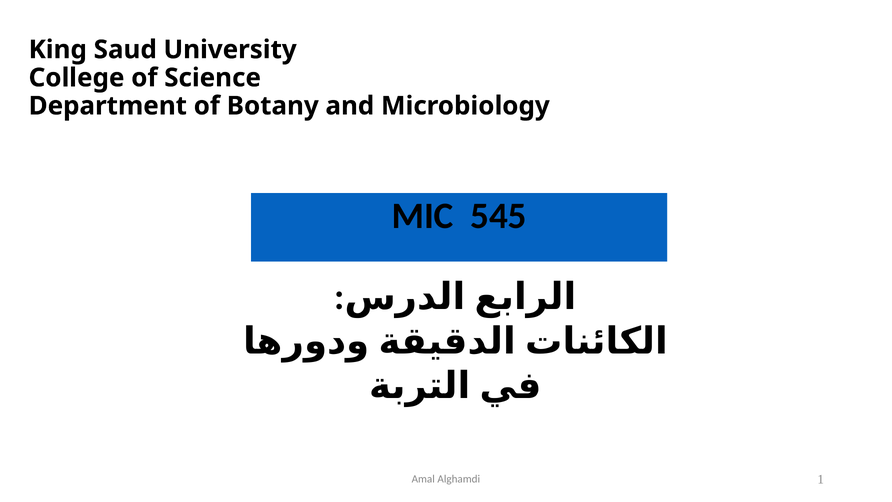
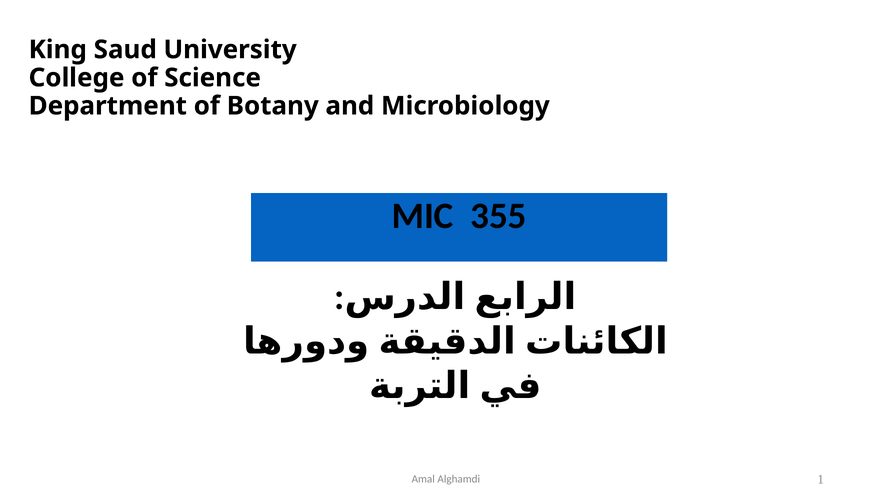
545: 545 -> 355 (498, 216)
